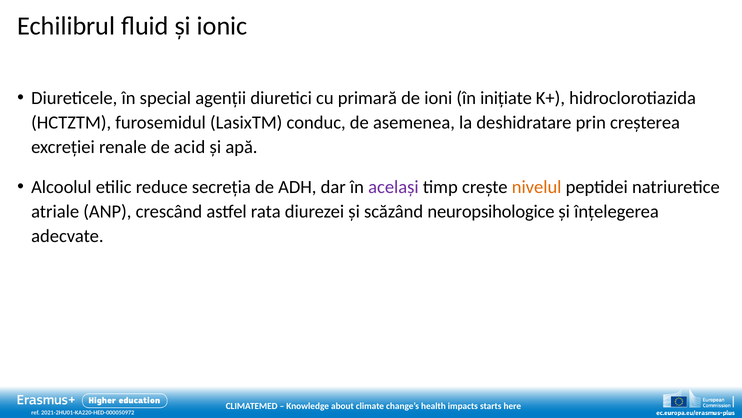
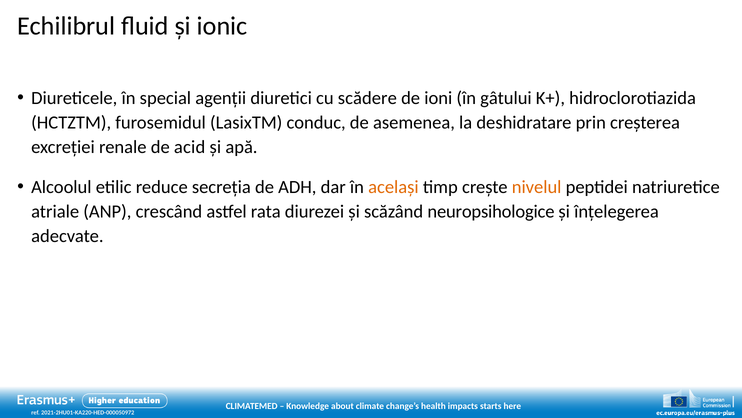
primară: primară -> scădere (367, 98)
inițiate: inițiate -> gâtului (506, 98)
același colour: purple -> orange (393, 187)
